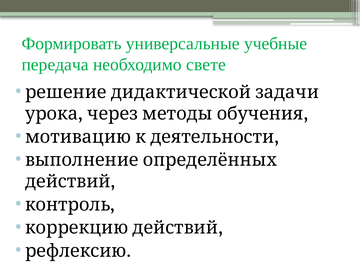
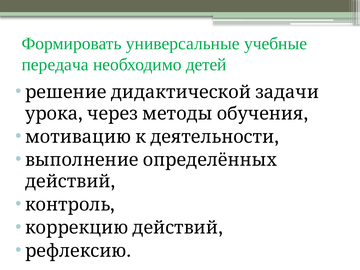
свете: свете -> детей (206, 65)
